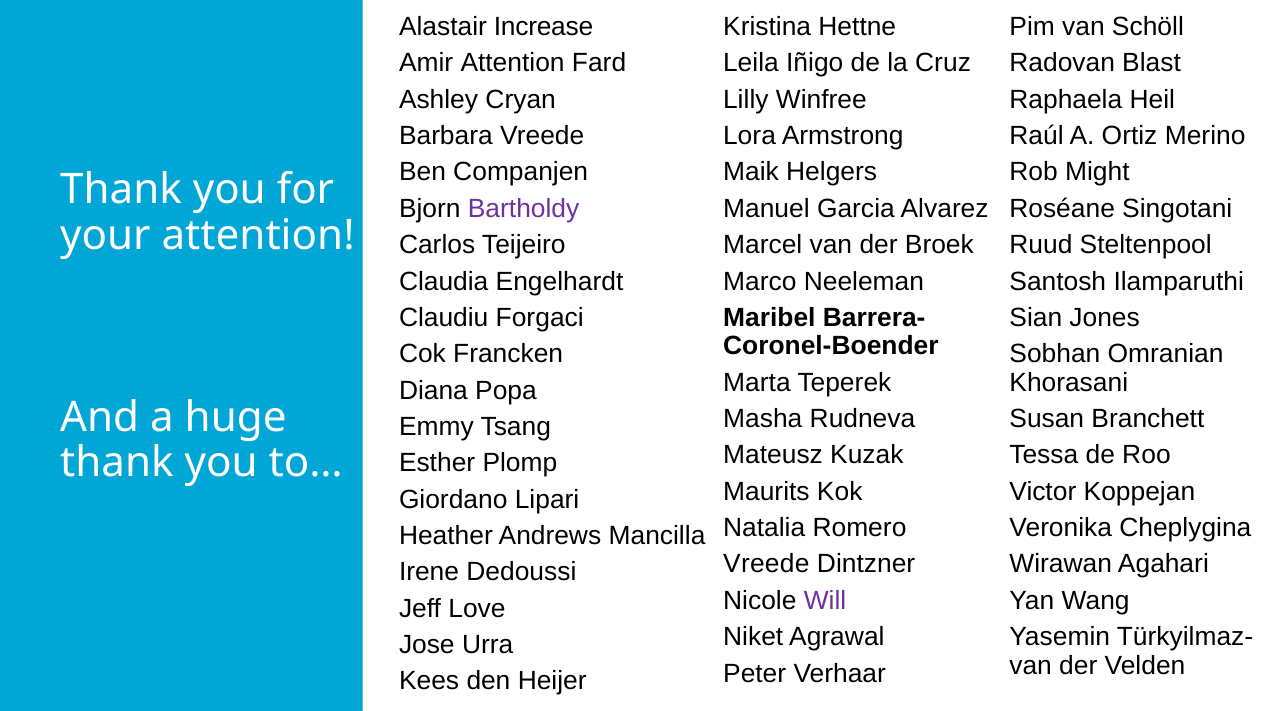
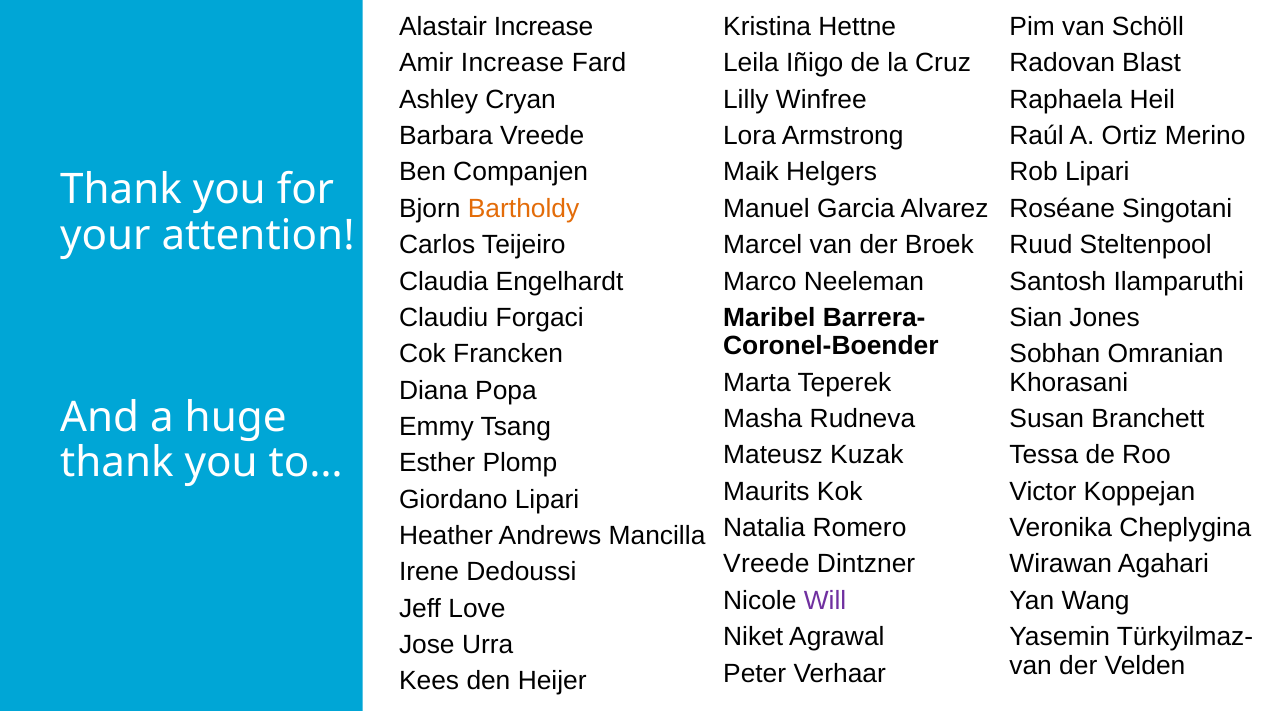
Amir Attention: Attention -> Increase (512, 63)
Rob Might: Might -> Lipari (1097, 172)
Bartholdy colour: purple -> orange (524, 209)
